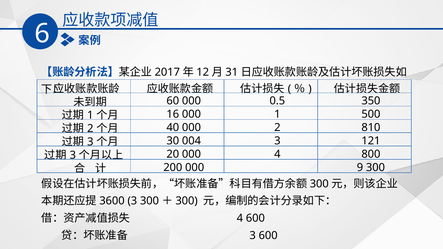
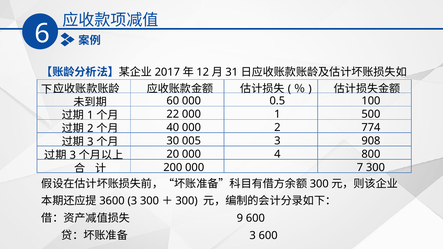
350: 350 -> 100 (371, 101)
16: 16 -> 22 (173, 114)
810: 810 -> 774 (371, 128)
004: 004 -> 005 (191, 141)
121: 121 -> 908 (371, 141)
9: 9 -> 7 (360, 168)
4: 4 -> 9 (240, 218)
